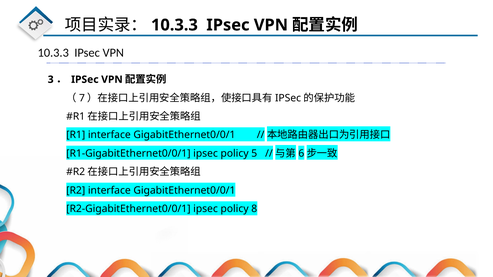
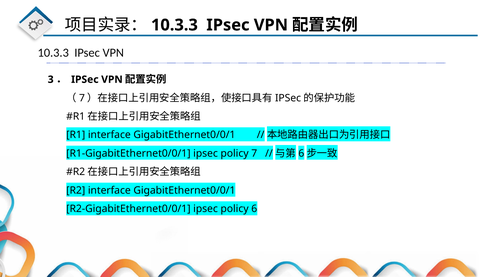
policy 5: 5 -> 7 (254, 154)
policy 8: 8 -> 6 (254, 209)
